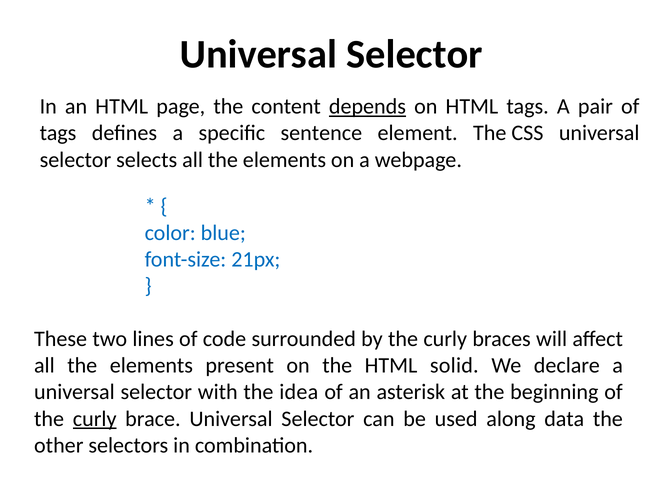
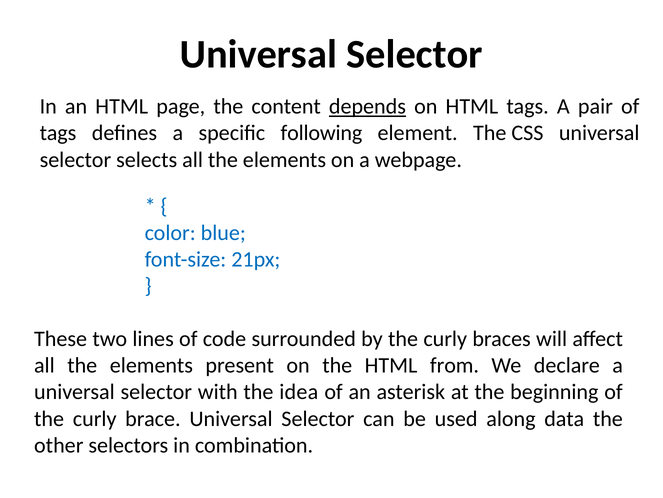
sentence: sentence -> following (321, 133)
solid: solid -> from (454, 365)
curly underline: present -> none (95, 418)
